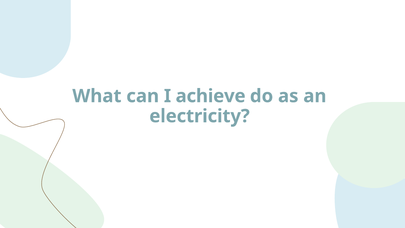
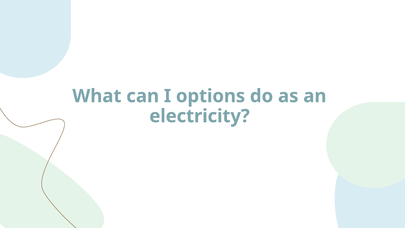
achieve: achieve -> options (211, 96)
